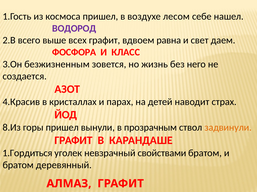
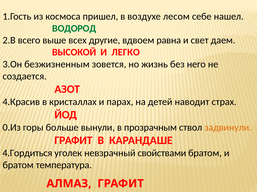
ВОДОРОД colour: purple -> green (74, 28)
всех графит: графит -> другие (105, 40)
ФОСФОРА: ФОСФОРА -> ВЫСОКОЙ (74, 52)
КЛАСС: КЛАСС -> ЛЕГКО (126, 52)
8.Из: 8.Из -> 0.Из (12, 128)
горы пришел: пришел -> больше (62, 128)
1.Гордиться: 1.Гордиться -> 4.Гордиться (27, 154)
деревянный: деревянный -> температура (64, 166)
